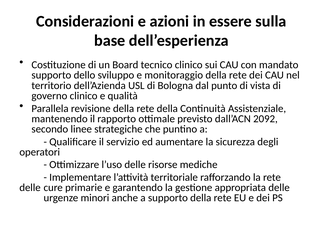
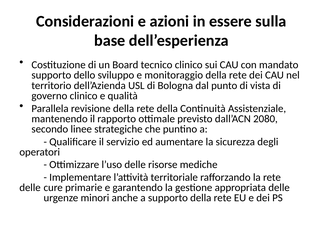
2092: 2092 -> 2080 (265, 119)
